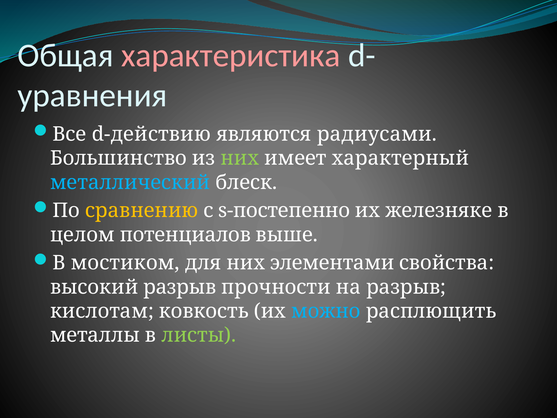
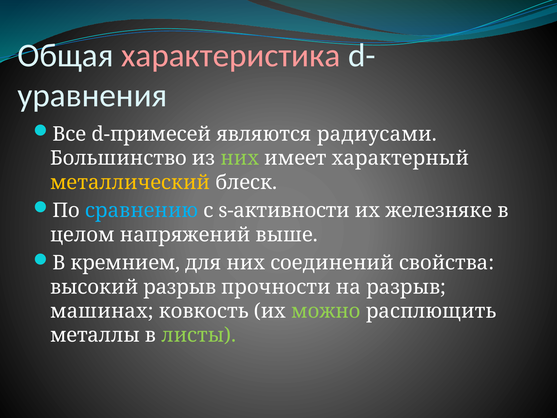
d-действию: d-действию -> d-примесей (151, 134)
металлический colour: light blue -> yellow (130, 182)
сравнению colour: yellow -> light blue (142, 210)
s-постепенно: s-постепенно -> s-активности (284, 210)
потенциалов: потенциалов -> напряжений (185, 235)
мостиком: мостиком -> кремнием (125, 263)
элементами: элементами -> соединений (332, 263)
кислотам: кислотам -> машинах (102, 311)
можно colour: light blue -> light green (326, 311)
